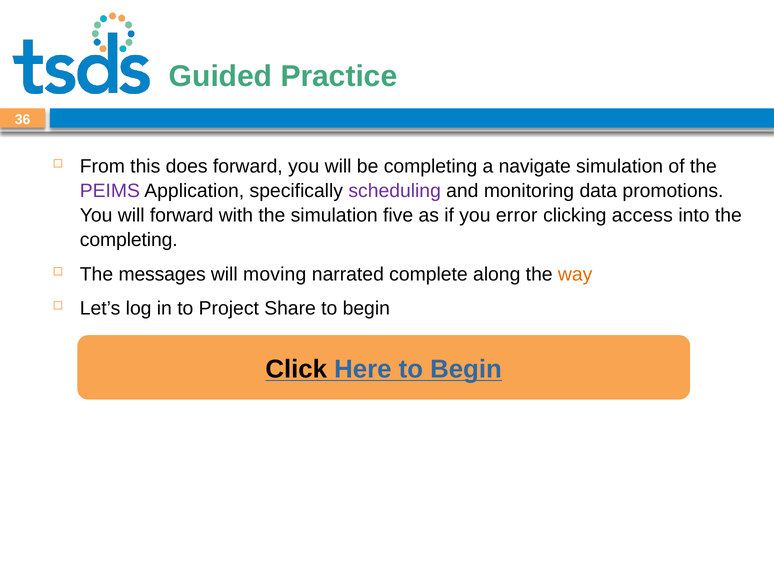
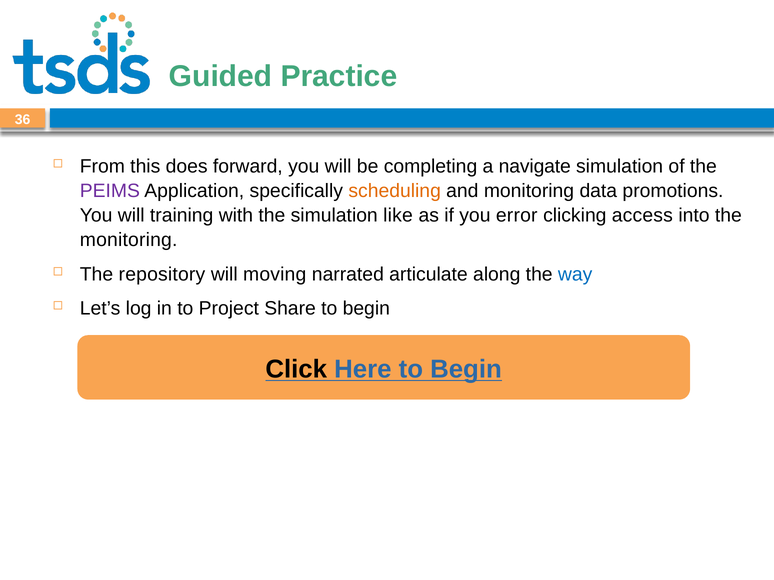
scheduling colour: purple -> orange (395, 191)
will forward: forward -> training (182, 216)
five: five -> like (398, 216)
completing: completing -> monitoring (129, 240)
messages: messages -> repository (162, 275)
complete: complete -> articulate (428, 275)
way colour: orange -> blue (575, 275)
